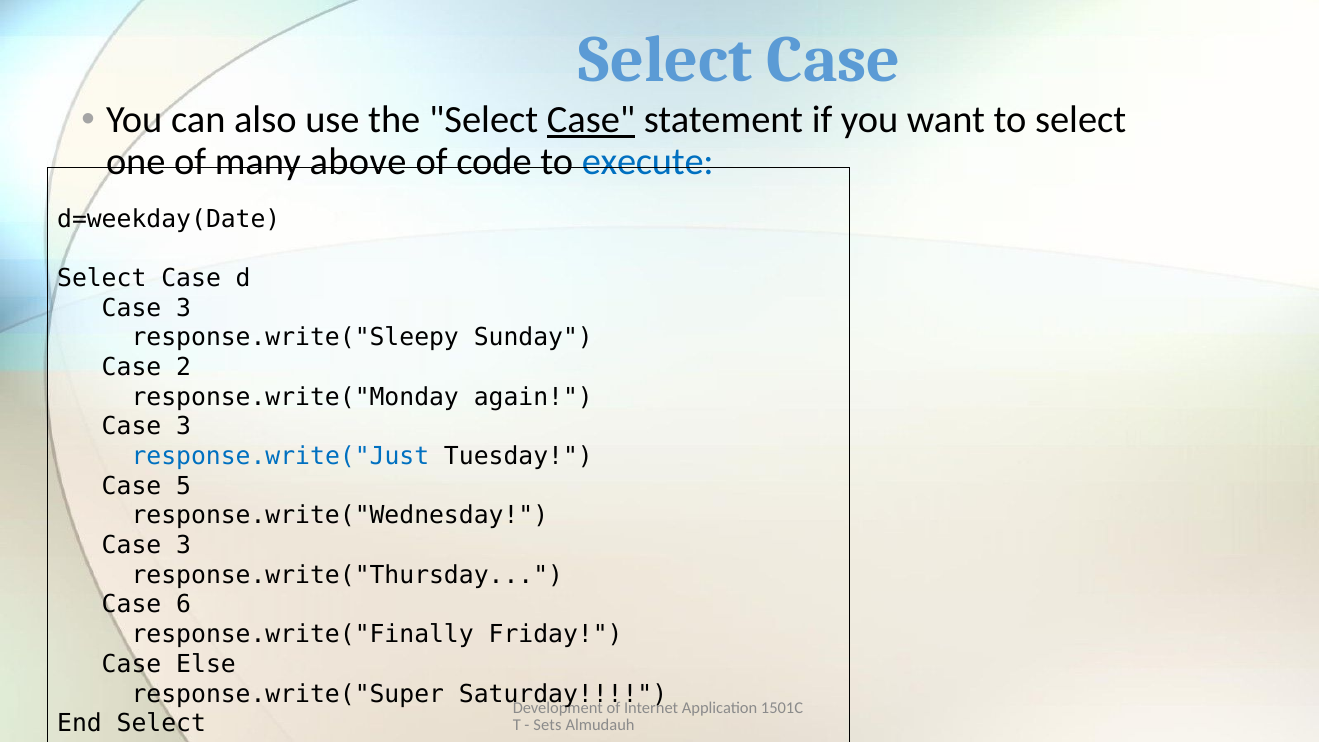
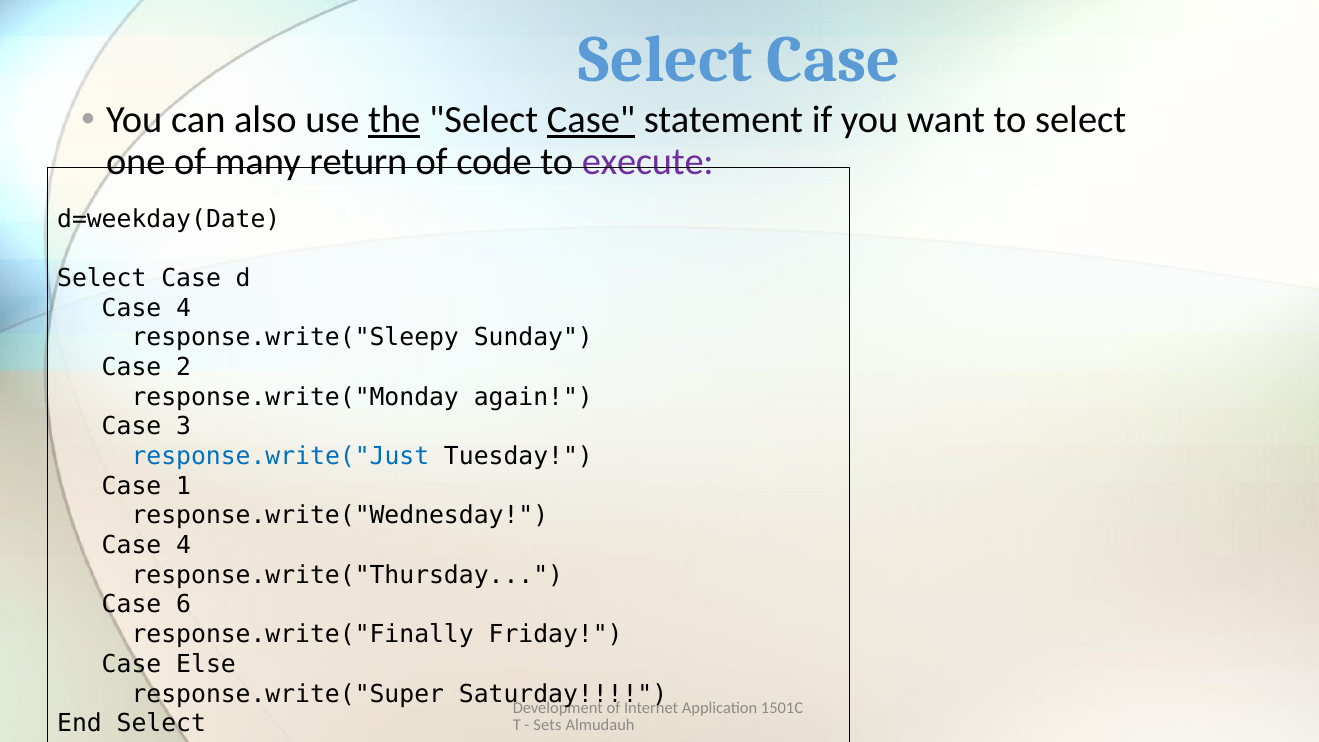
the underline: none -> present (394, 120)
above: above -> return (358, 162)
execute colour: blue -> purple (648, 162)
3: 3 -> 4 (184, 308)
5: 5 -> 1 (184, 486)
3: 3 -> 4 (184, 545)
